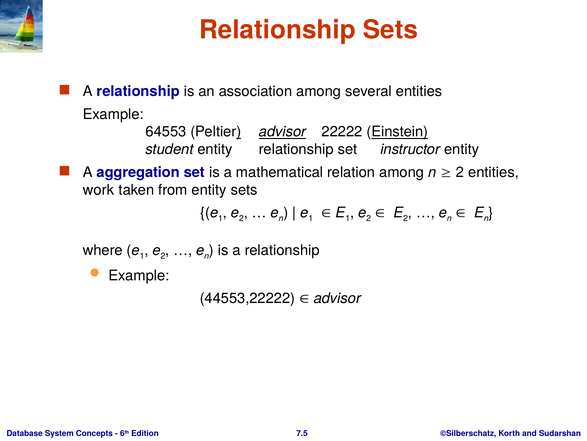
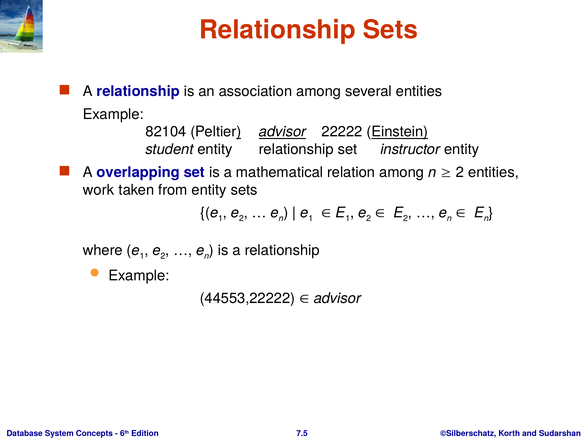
64553: 64553 -> 82104 (166, 132)
aggregation: aggregation -> overlapping (138, 172)
